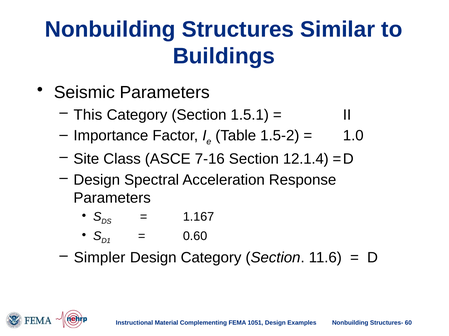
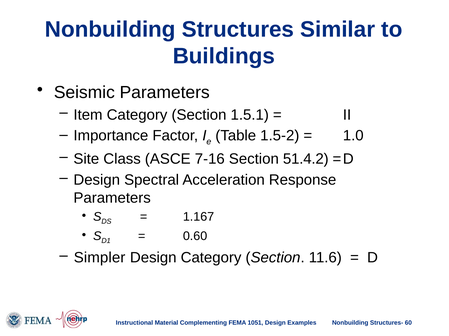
This: This -> Item (88, 115)
12.1.4: 12.1.4 -> 51.4.2 (306, 159)
